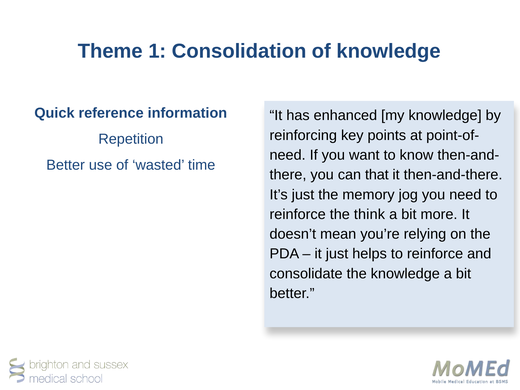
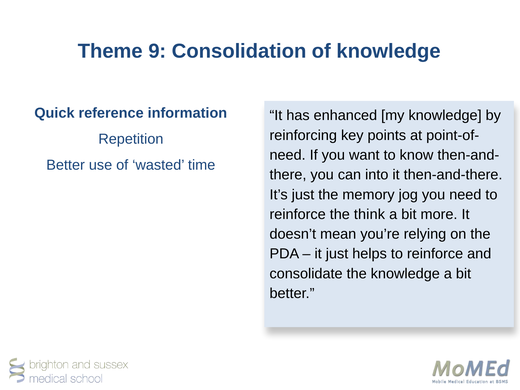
1: 1 -> 9 (157, 51)
that: that -> into (377, 175)
